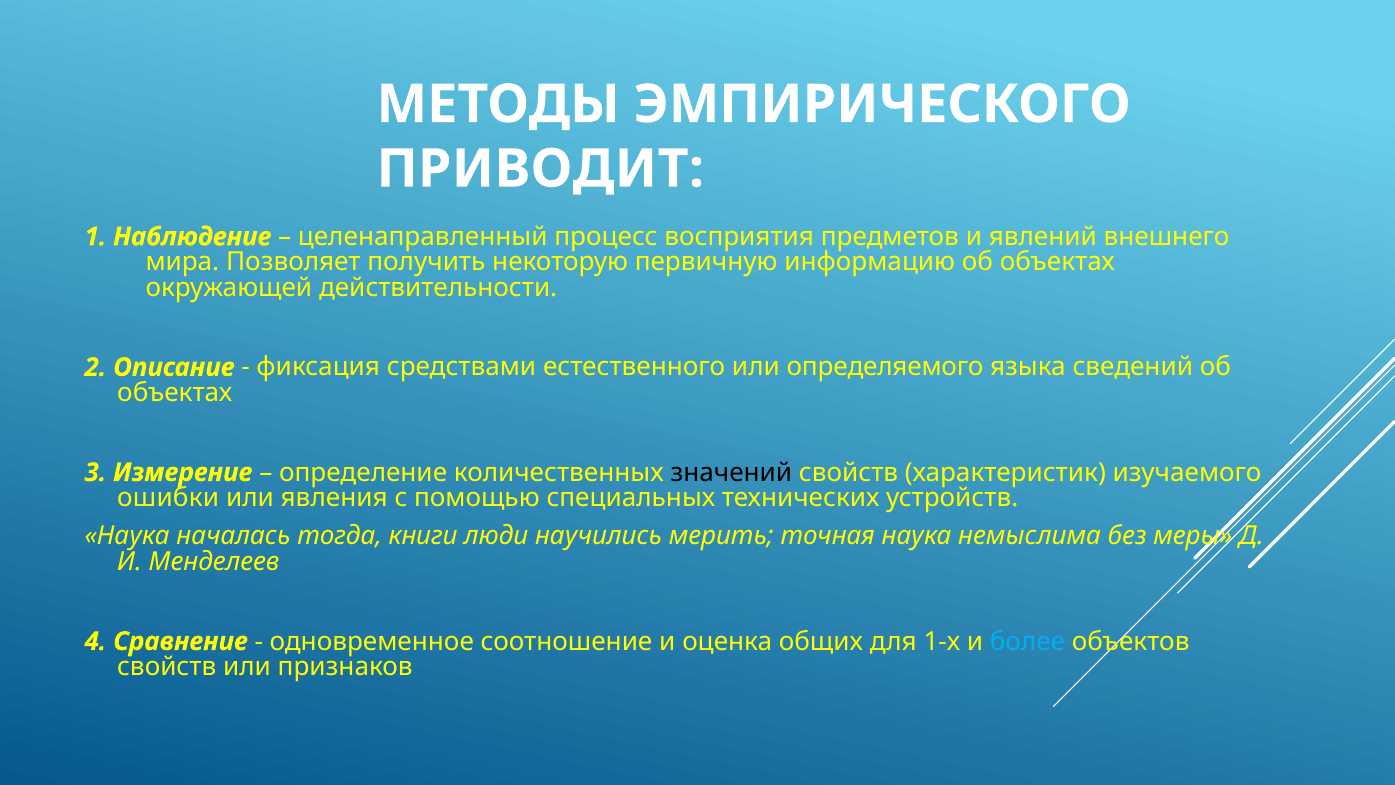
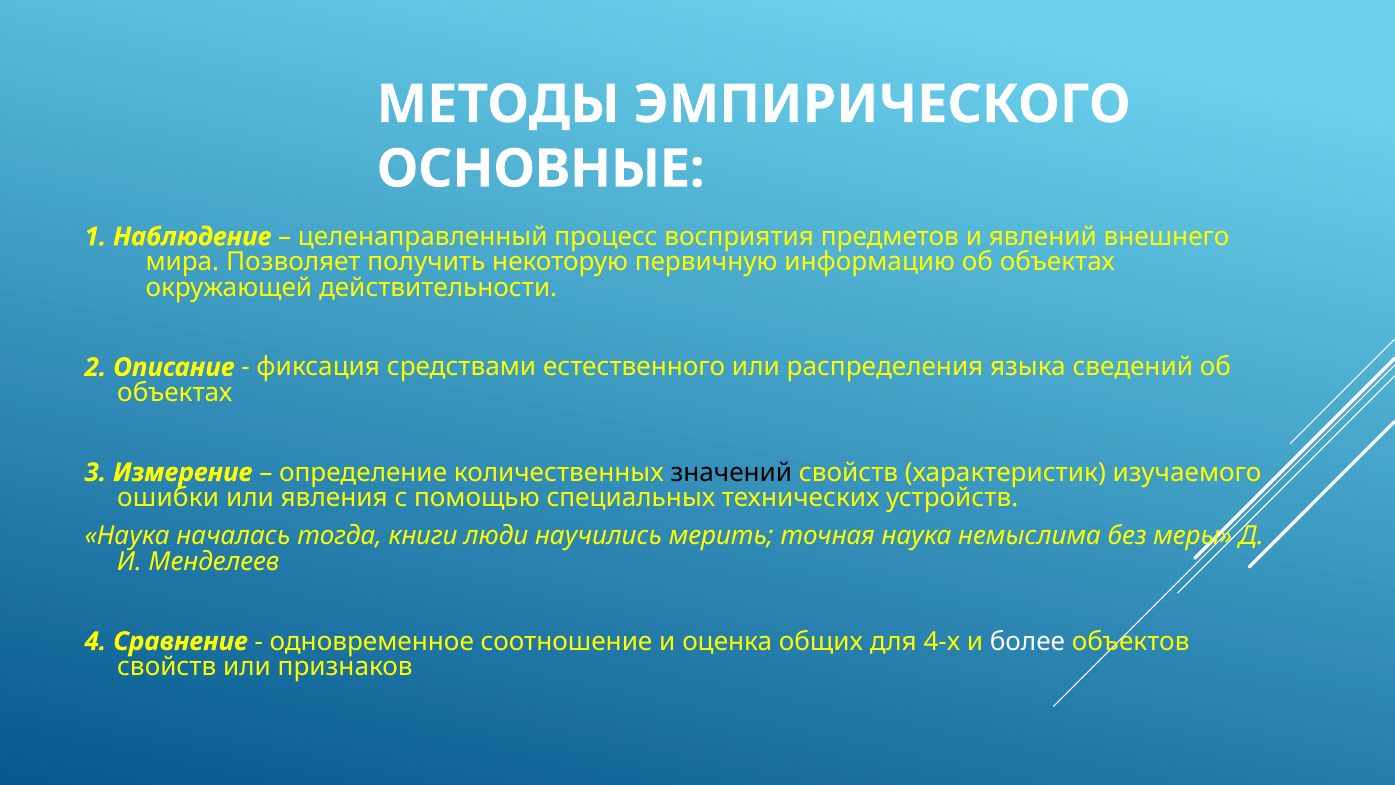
ПРИВОДИТ: ПРИВОДИТ -> ОСНОВНЫЕ (541, 169)
определяемого: определяемого -> распределения (885, 367)
1-х: 1-х -> 4-х (942, 641)
более colour: light blue -> white (1027, 641)
